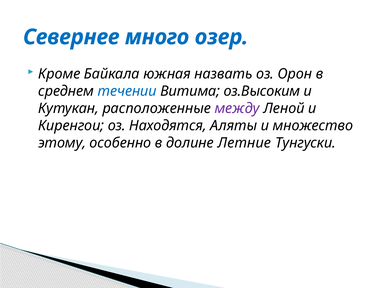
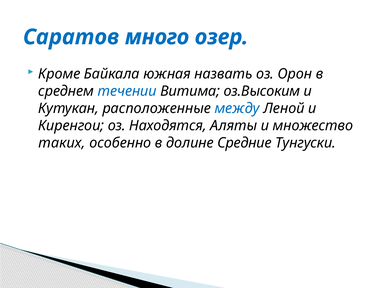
Севернее: Севернее -> Саратов (71, 37)
между colour: purple -> blue (237, 108)
этому: этому -> таких (62, 143)
Летние: Летние -> Средние (244, 143)
